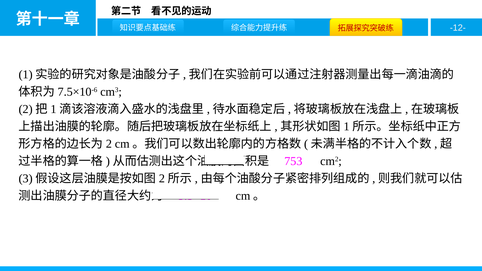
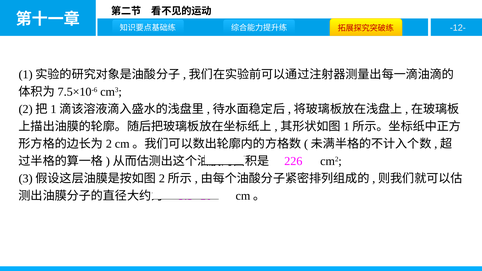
753: 753 -> 226 (293, 161)
